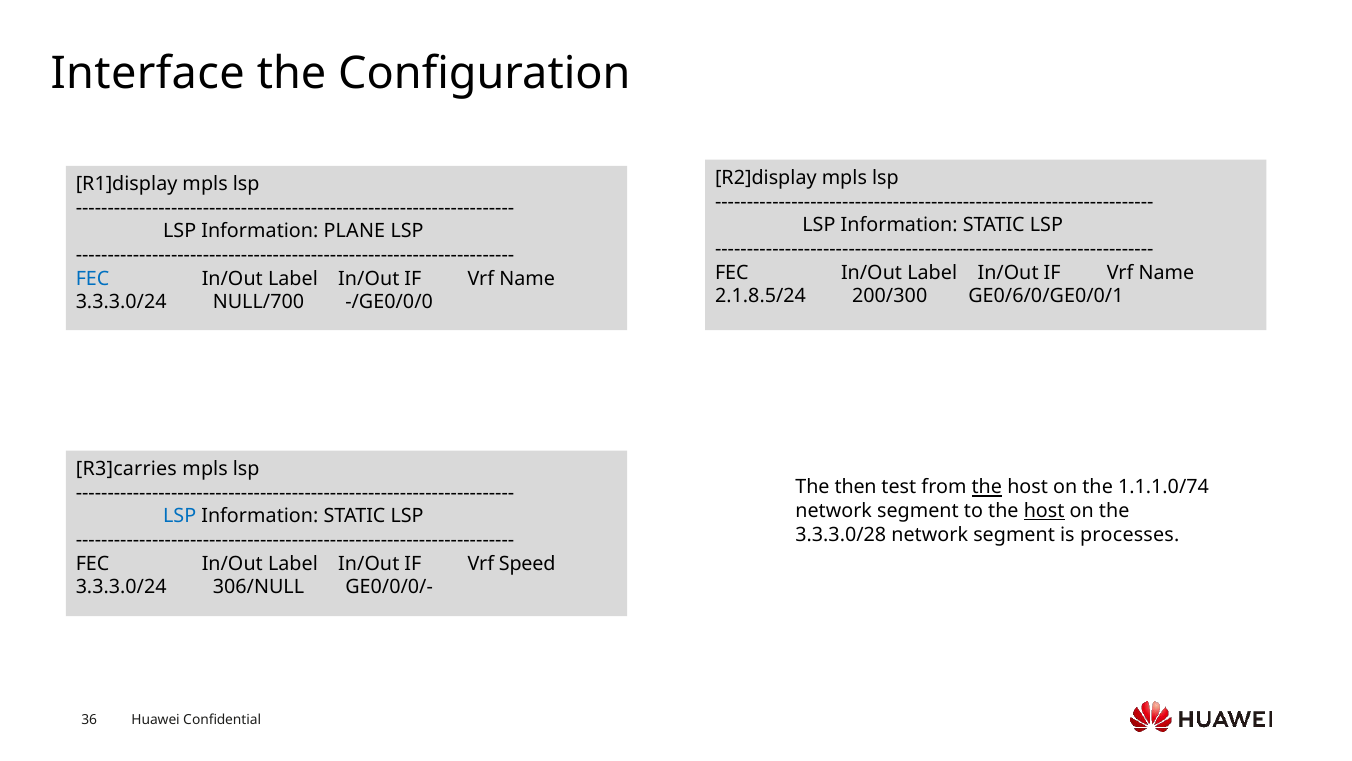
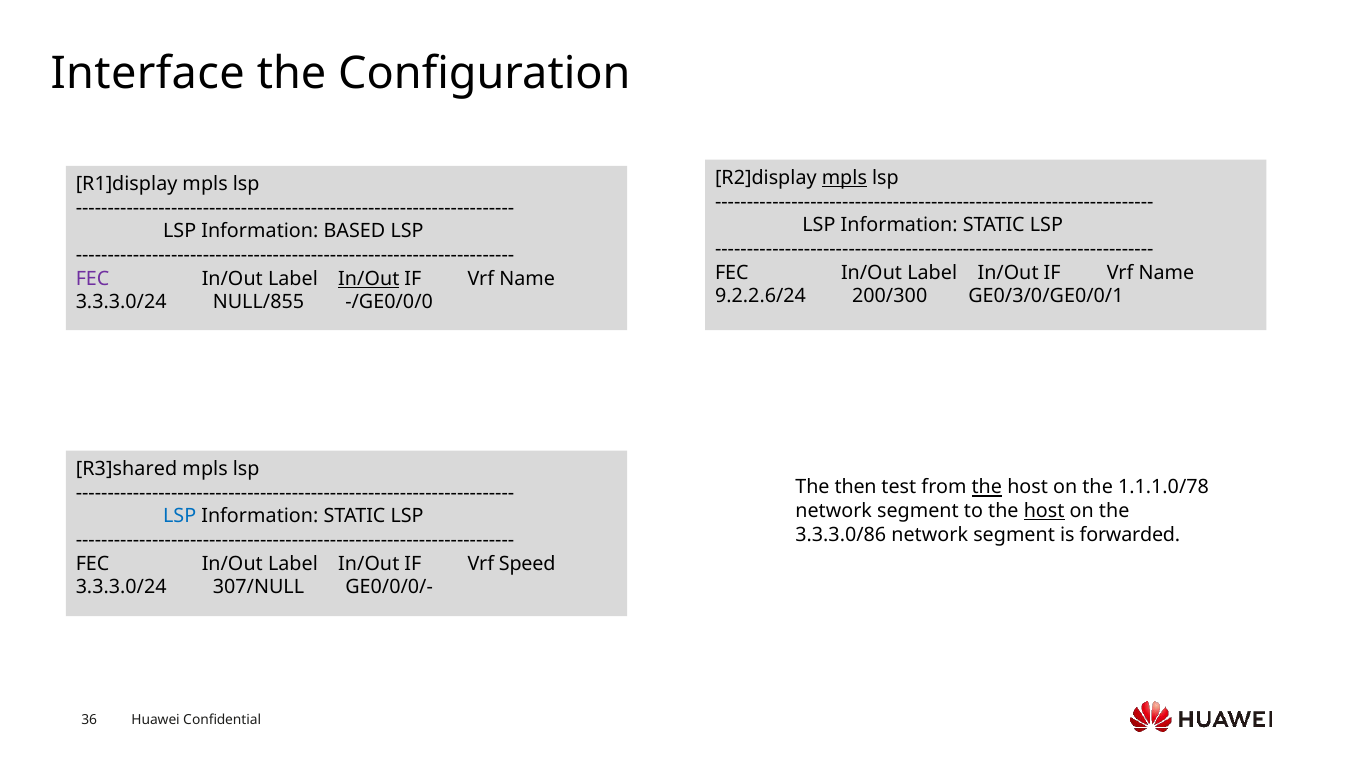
mpls underline: none -> present (844, 178)
PLANE: PLANE -> BASED (354, 231)
FEC colour: blue -> purple (93, 279)
In/Out underline: none -> present (369, 279)
2.1.8.5/24: 2.1.8.5/24 -> 9.2.2.6/24 (761, 296)
GE0/6/0/GE0/0/1: GE0/6/0/GE0/0/1 -> GE0/3/0/GE0/0/1 (1046, 296)
NULL/700: NULL/700 -> NULL/855 (258, 302)
R3]carries: R3]carries -> R3]shared (127, 469)
1.1.1.0/74: 1.1.1.0/74 -> 1.1.1.0/78 (1163, 487)
3.3.3.0/28: 3.3.3.0/28 -> 3.3.3.0/86 (841, 534)
processes: processes -> forwarded (1130, 534)
306/NULL: 306/NULL -> 307/NULL (258, 587)
